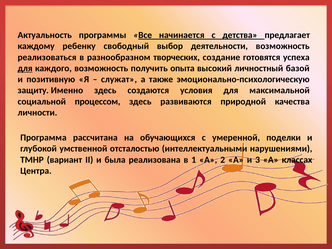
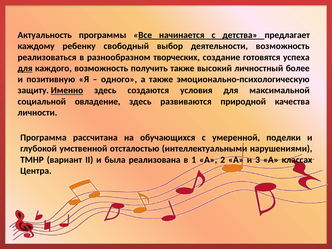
получить опыта: опыта -> также (182, 68)
базой: базой -> более (298, 68)
служат: служат -> одного (119, 79)
Именно underline: none -> present (67, 90)
процессом: процессом -> овладение (98, 102)
